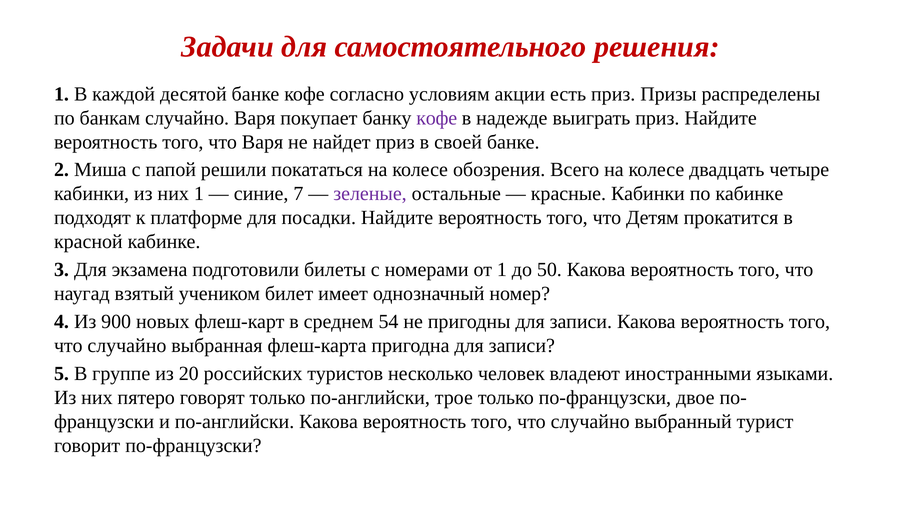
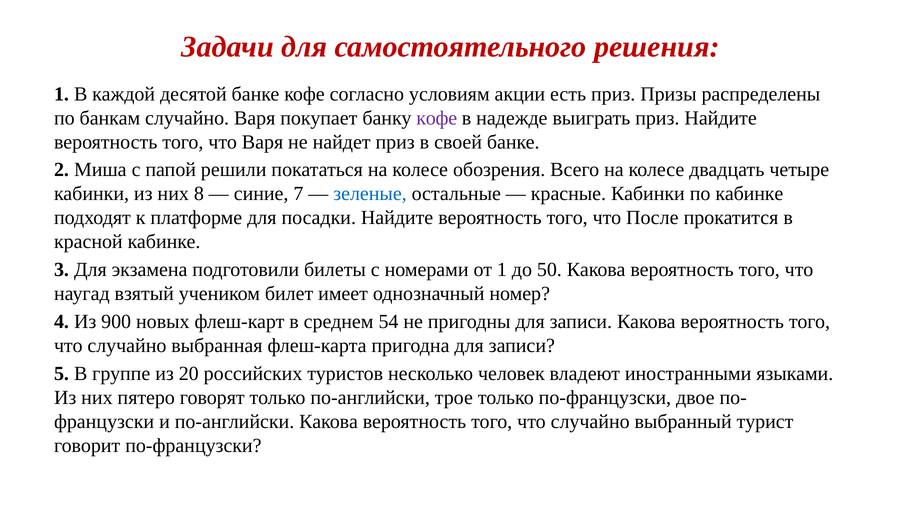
них 1: 1 -> 8 (199, 194)
зеленые colour: purple -> blue (370, 194)
Детям: Детям -> После (652, 218)
